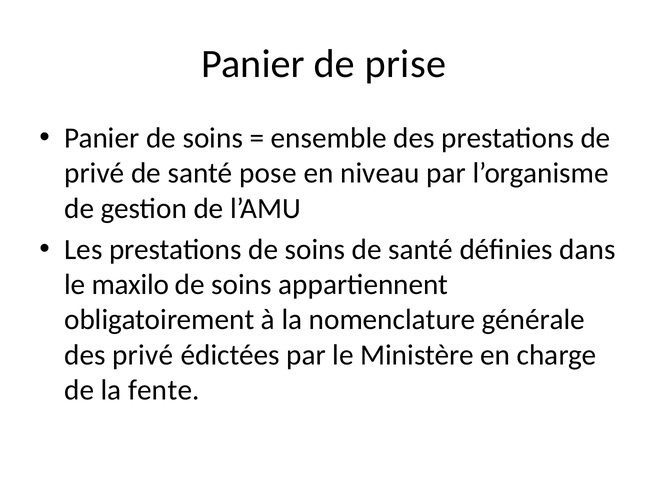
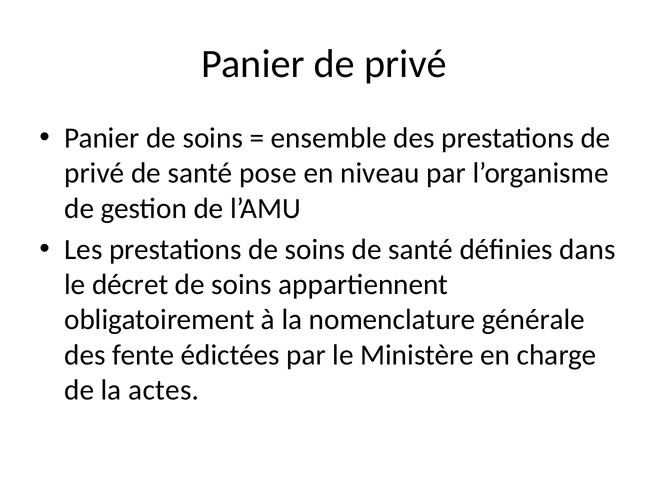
Panier de prise: prise -> privé (405, 64)
maxilo: maxilo -> décret (130, 284)
des privé: privé -> fente (143, 355)
fente: fente -> actes (164, 390)
